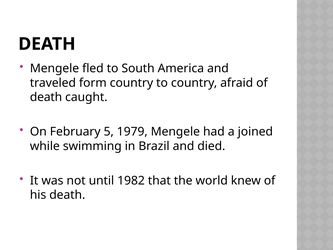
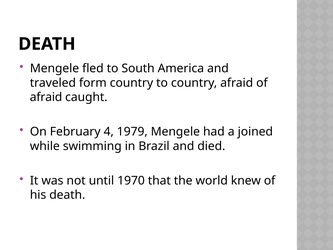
death: death -> afraid (46, 97)
5: 5 -> 4 (109, 132)
1982: 1982 -> 1970 (131, 180)
